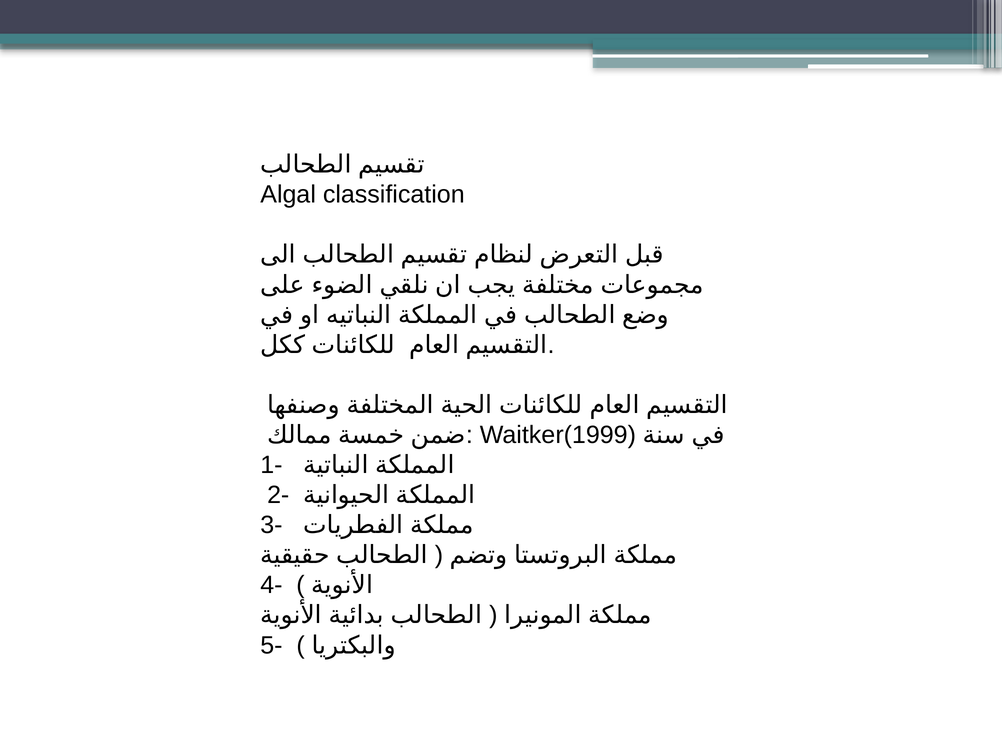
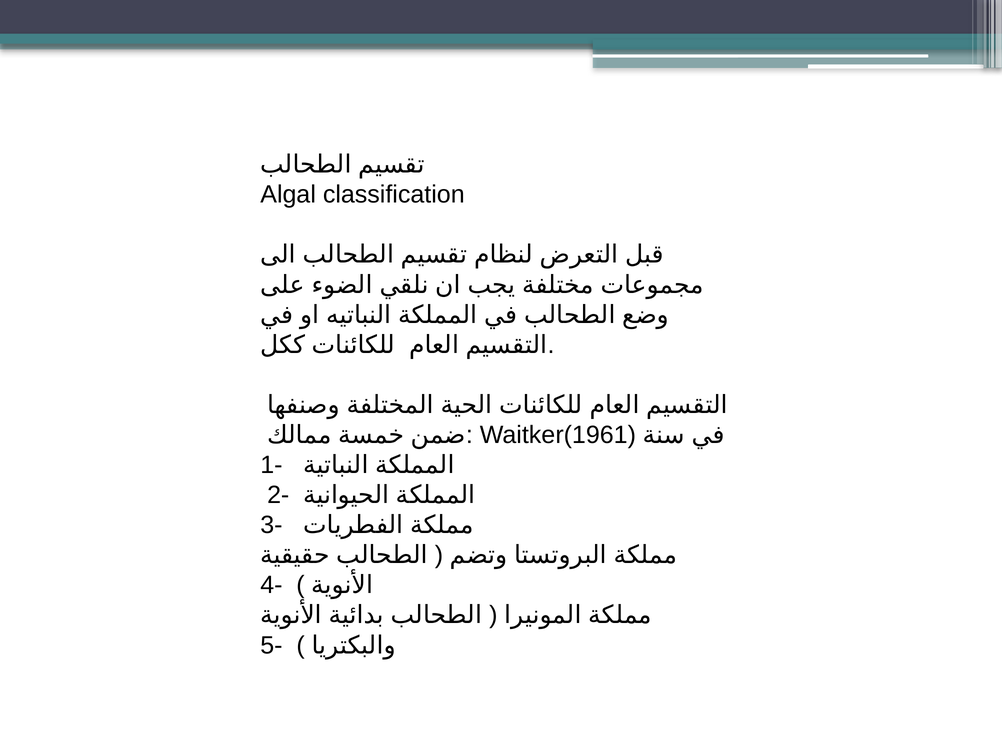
1999: 1999 -> 1961 (600, 435)
